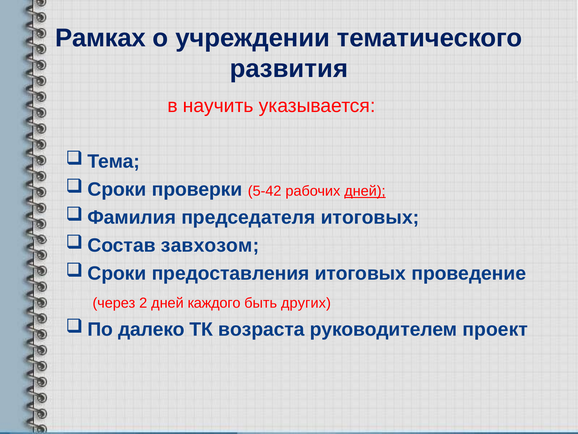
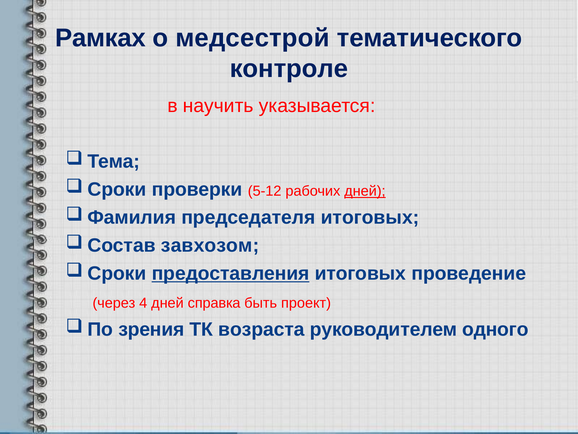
учреждении: учреждении -> медсестрой (252, 38)
развития: развития -> контроле (289, 69)
5-42: 5-42 -> 5-12 (265, 191)
предоставления underline: none -> present (231, 273)
2: 2 -> 4 (143, 303)
каждого: каждого -> справка (214, 303)
других: других -> проект (306, 303)
далеко: далеко -> зрения (151, 329)
проект: проект -> одного (495, 329)
